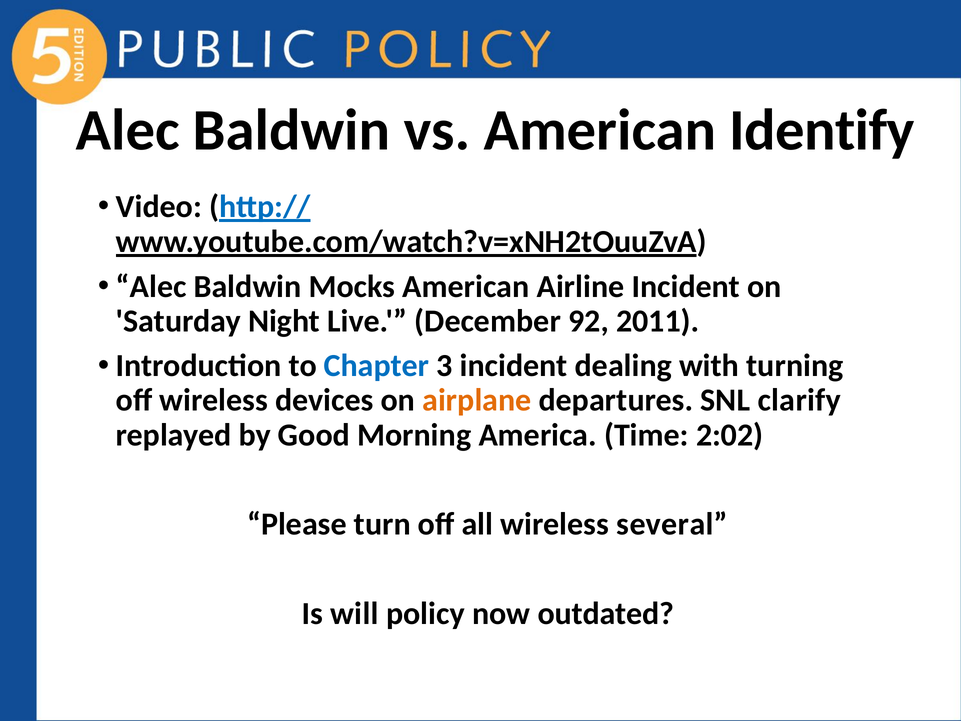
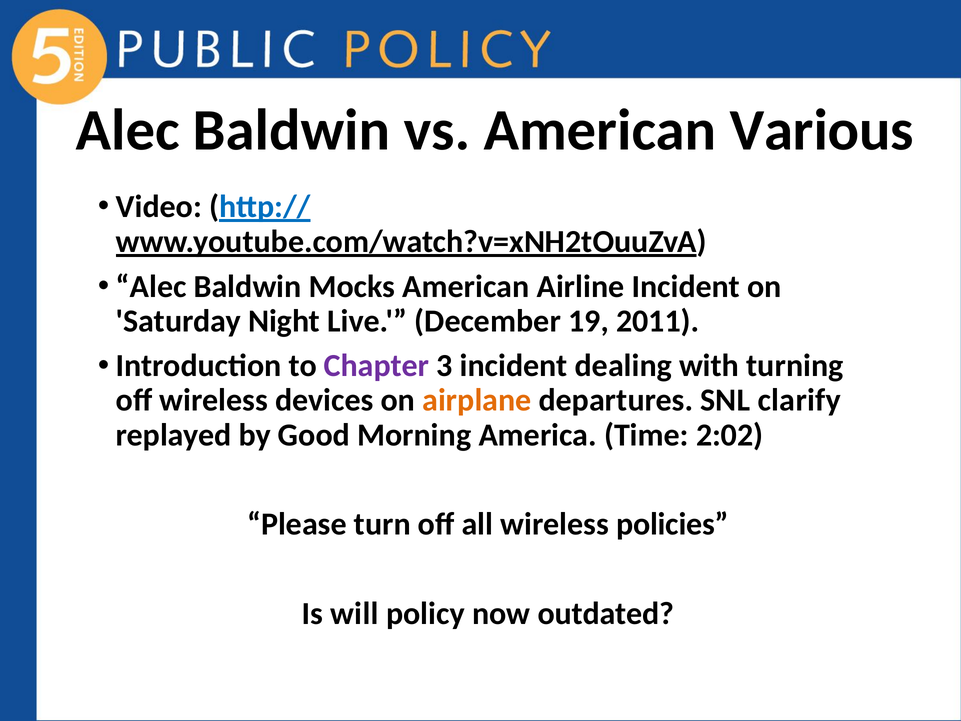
Identify: Identify -> Various (822, 130)
92: 92 -> 19 (588, 321)
Chapter colour: blue -> purple (377, 366)
several: several -> policies (672, 524)
